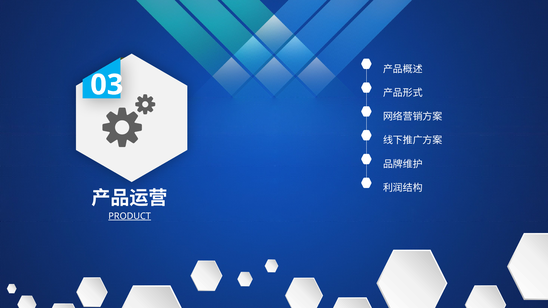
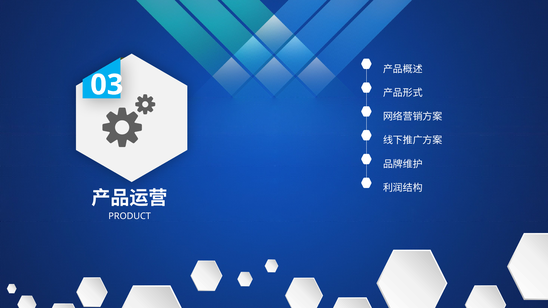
PRODUCT underline: present -> none (130, 216)
